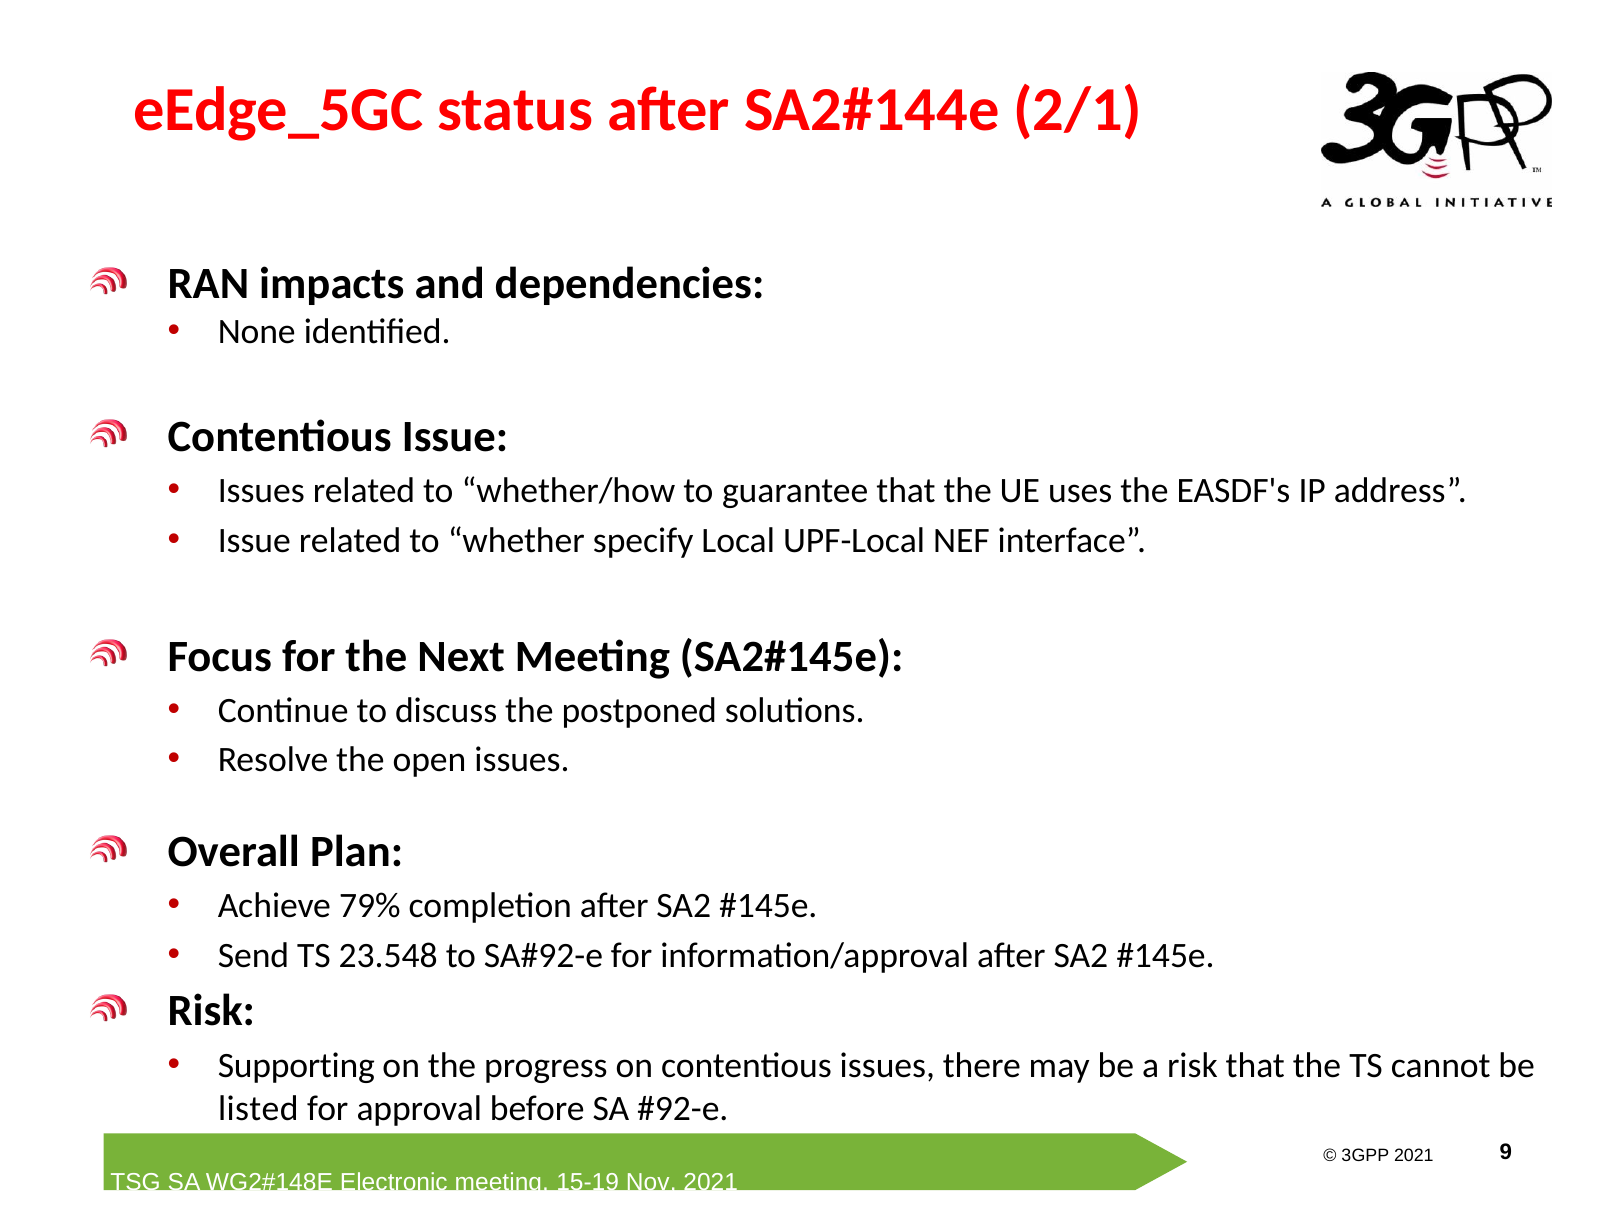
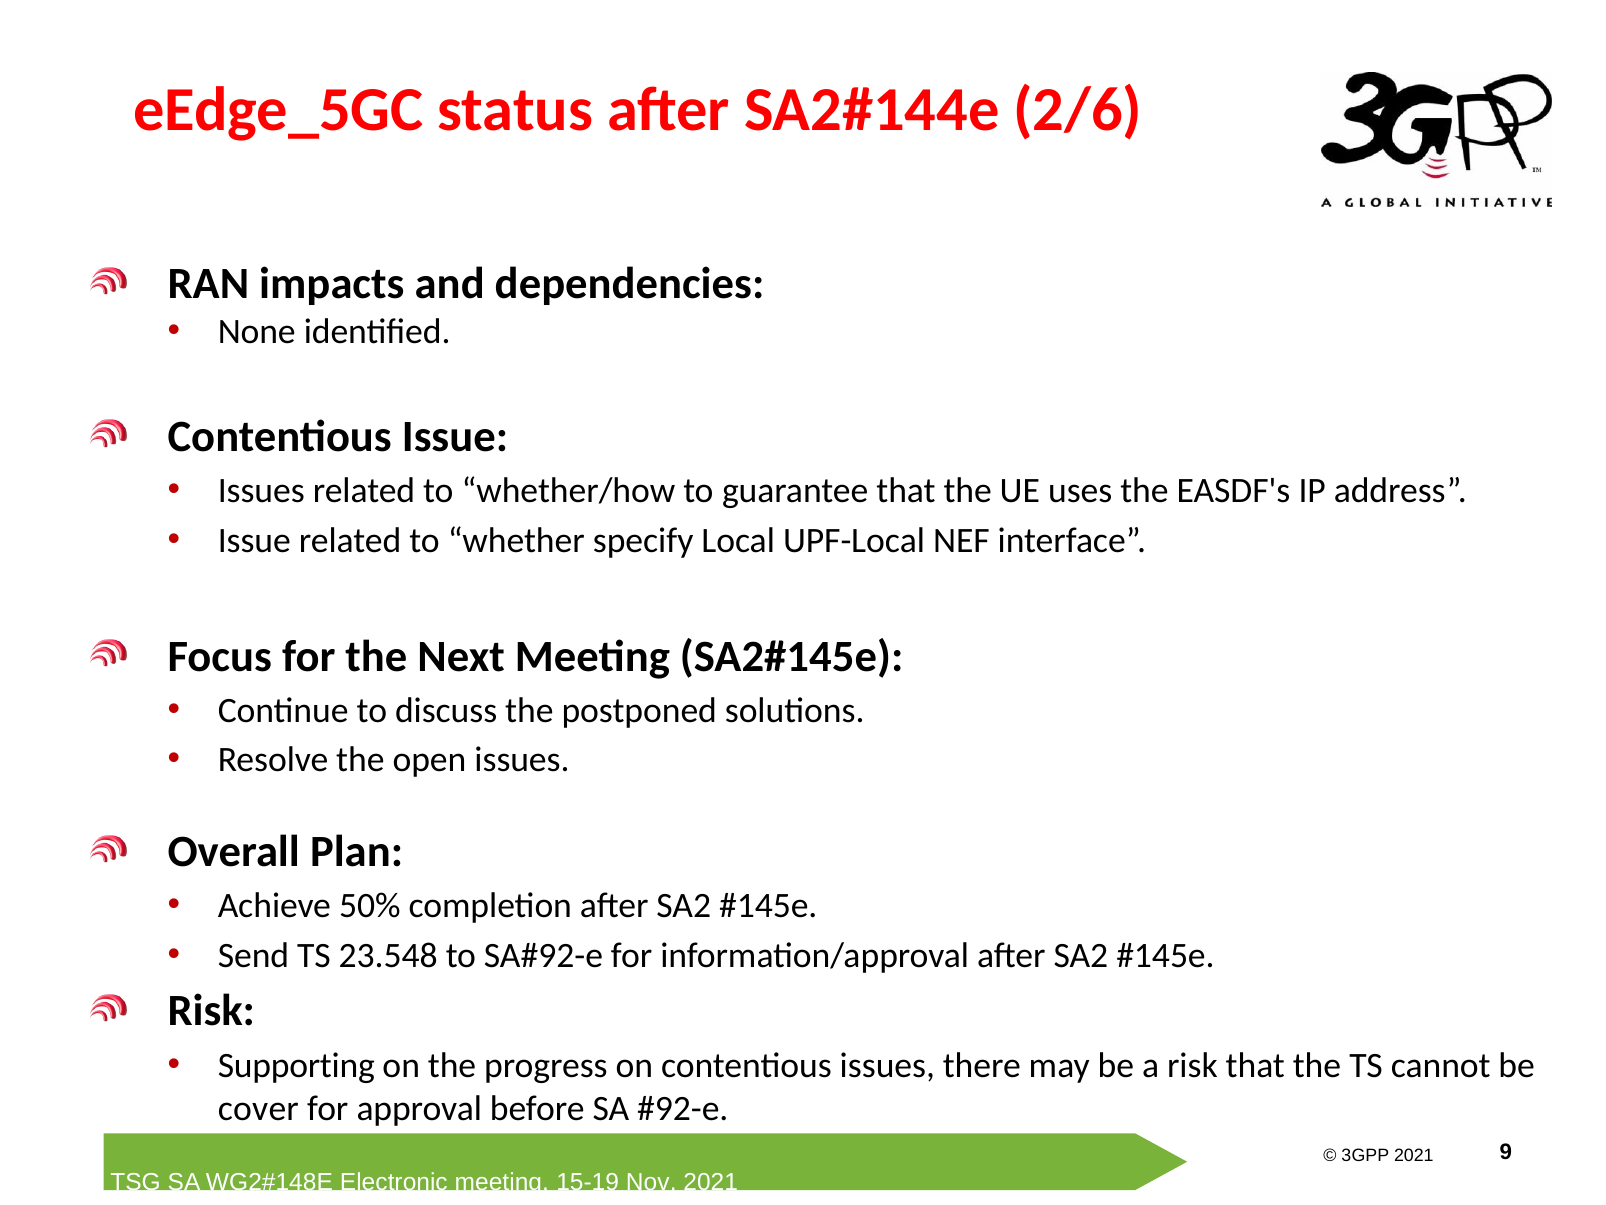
2/1: 2/1 -> 2/6 (1078, 110)
79%: 79% -> 50% (370, 906)
listed: listed -> cover (258, 1108)
